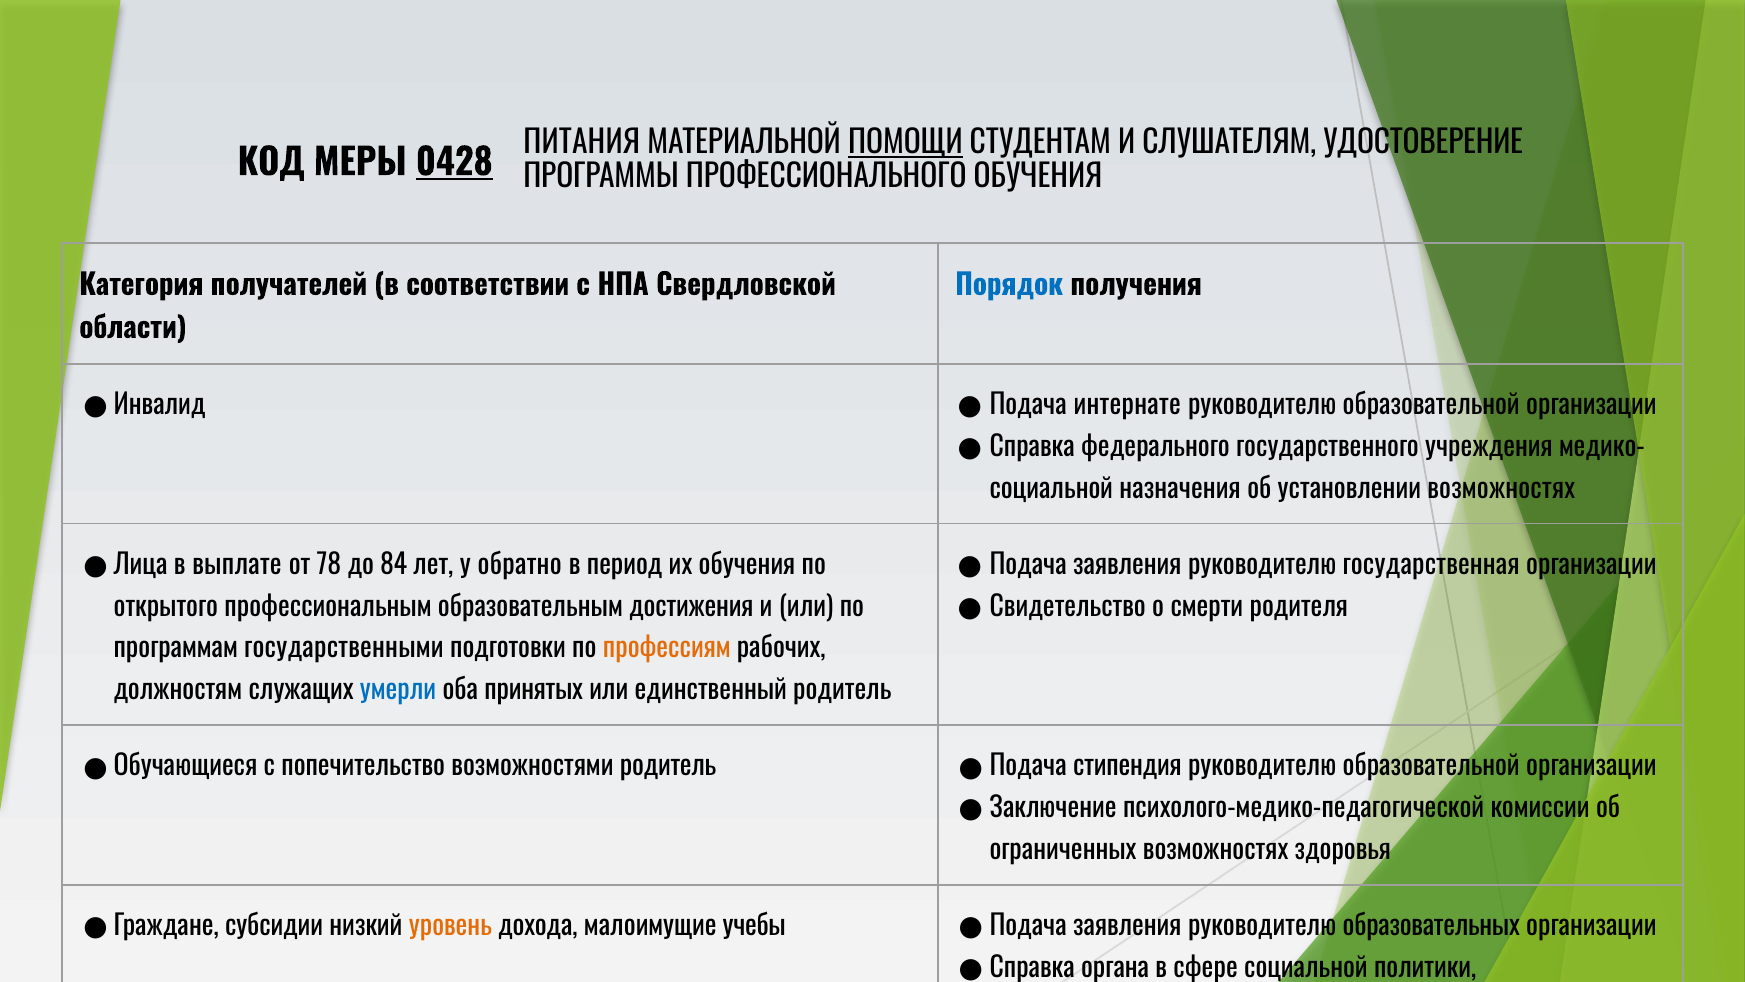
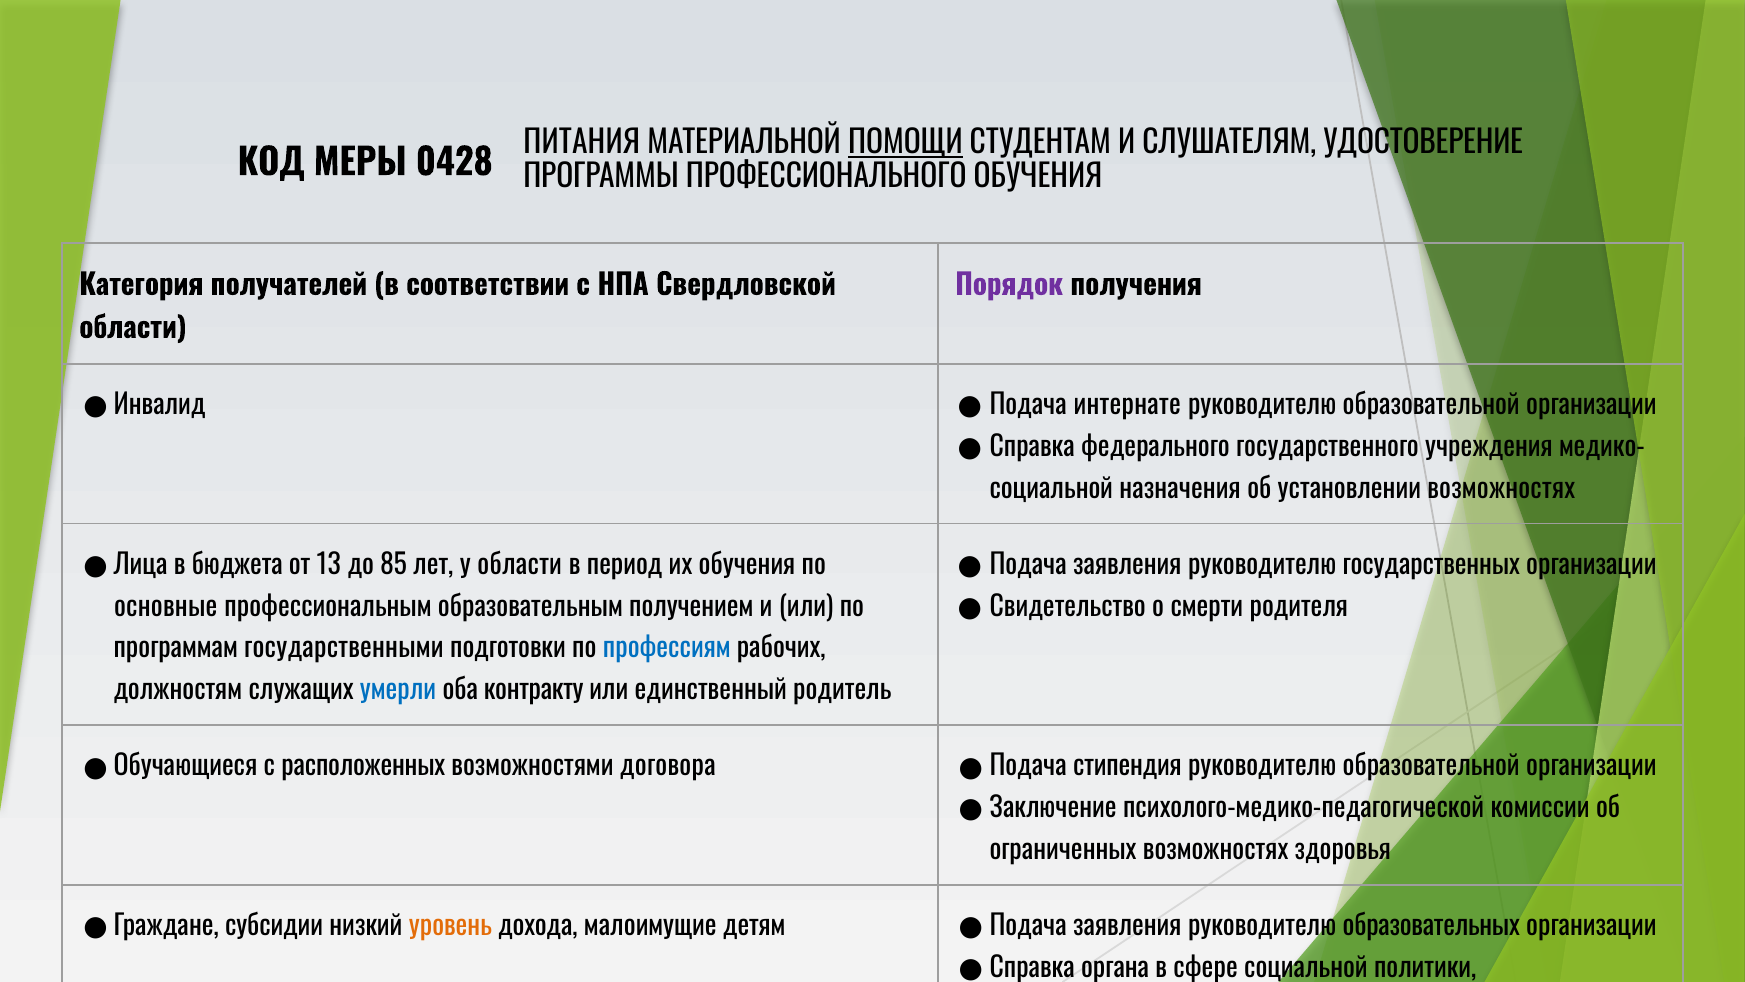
0428 underline: present -> none (454, 163)
Порядок colour: blue -> purple (1009, 285)
выплате: выплате -> бюджета (237, 565)
78: 78 -> 13 (329, 565)
84: 84 -> 85 (394, 565)
у обратно: обратно -> области (520, 565)
государственная: государственная -> государственных (1431, 565)
открытого: открытого -> основные (166, 607)
достижения: достижения -> получением (691, 607)
профессиям colour: orange -> blue (667, 648)
принятых: принятых -> контракту (534, 690)
попечительство: попечительство -> расположенных (363, 766)
возможностями родитель: родитель -> договора (668, 766)
учебы: учебы -> детям (754, 926)
